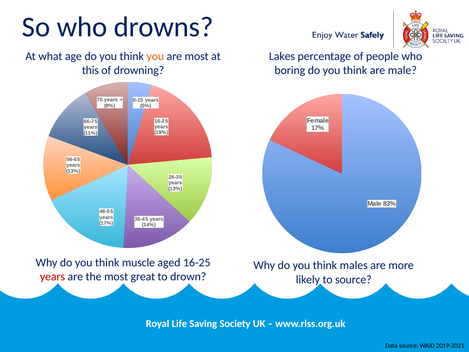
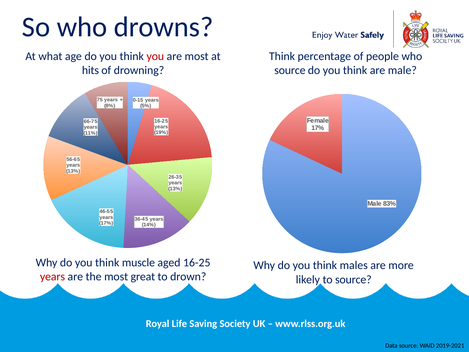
you colour: orange -> red (155, 56)
Lakes: Lakes -> Think (282, 56)
this: this -> hits (90, 70)
boring: boring -> source (290, 70)
